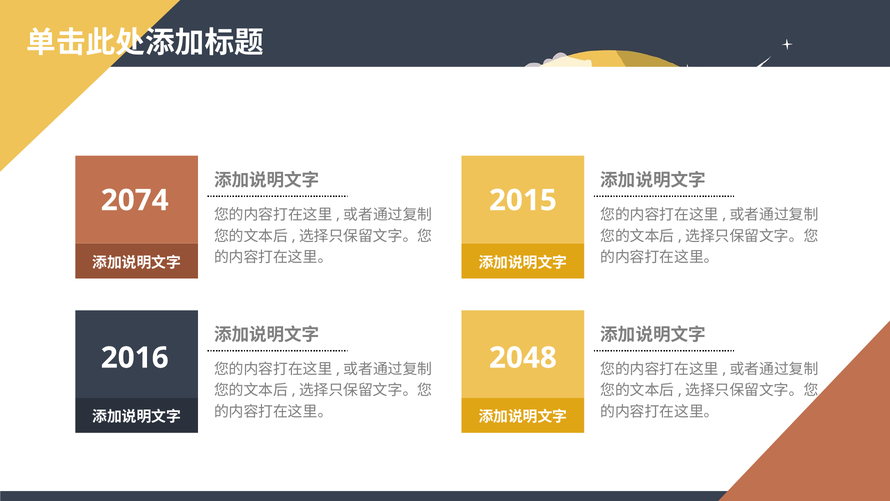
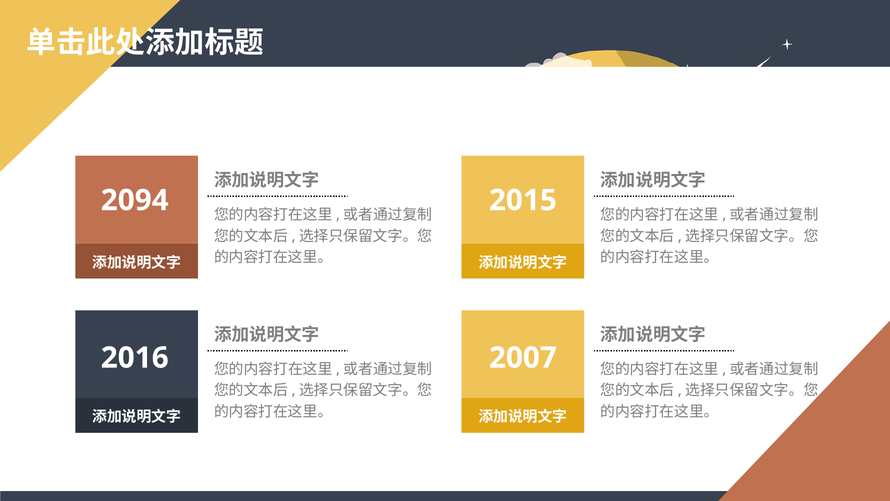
2074: 2074 -> 2094 (135, 200)
2048: 2048 -> 2007 (523, 358)
